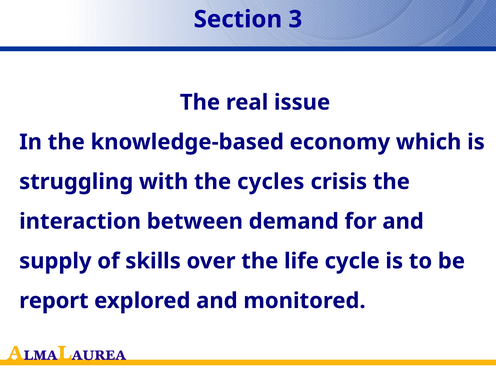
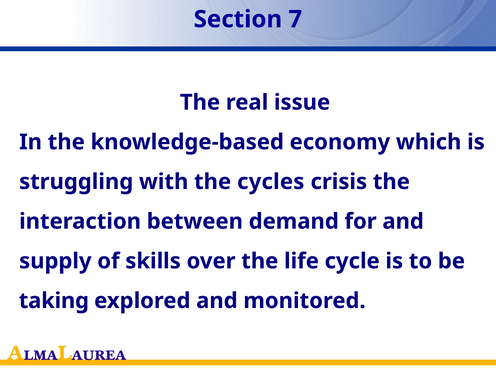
3: 3 -> 7 (295, 19)
report: report -> taking (54, 301)
